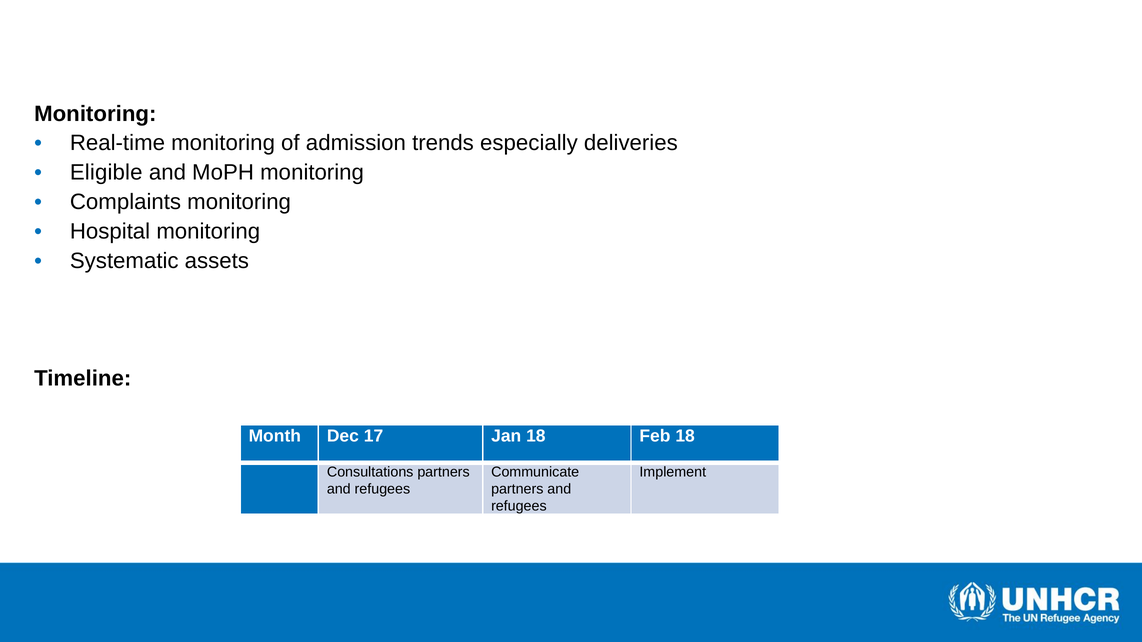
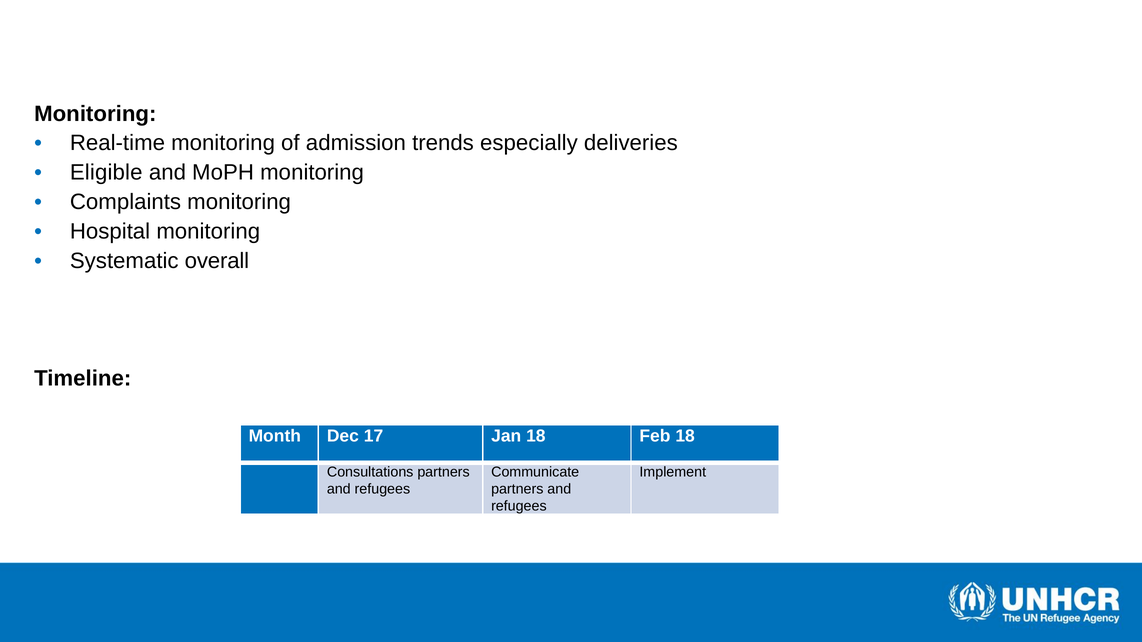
assets: assets -> overall (217, 261)
